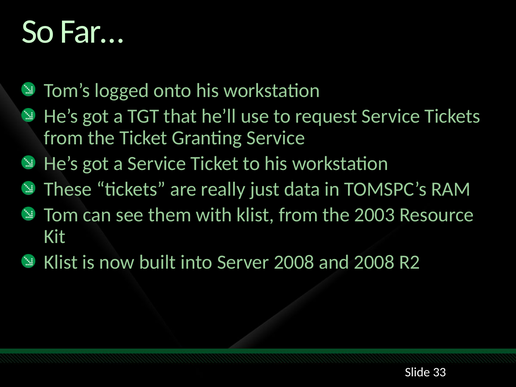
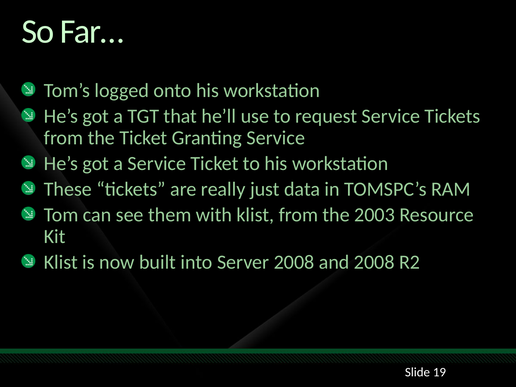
33: 33 -> 19 (439, 372)
